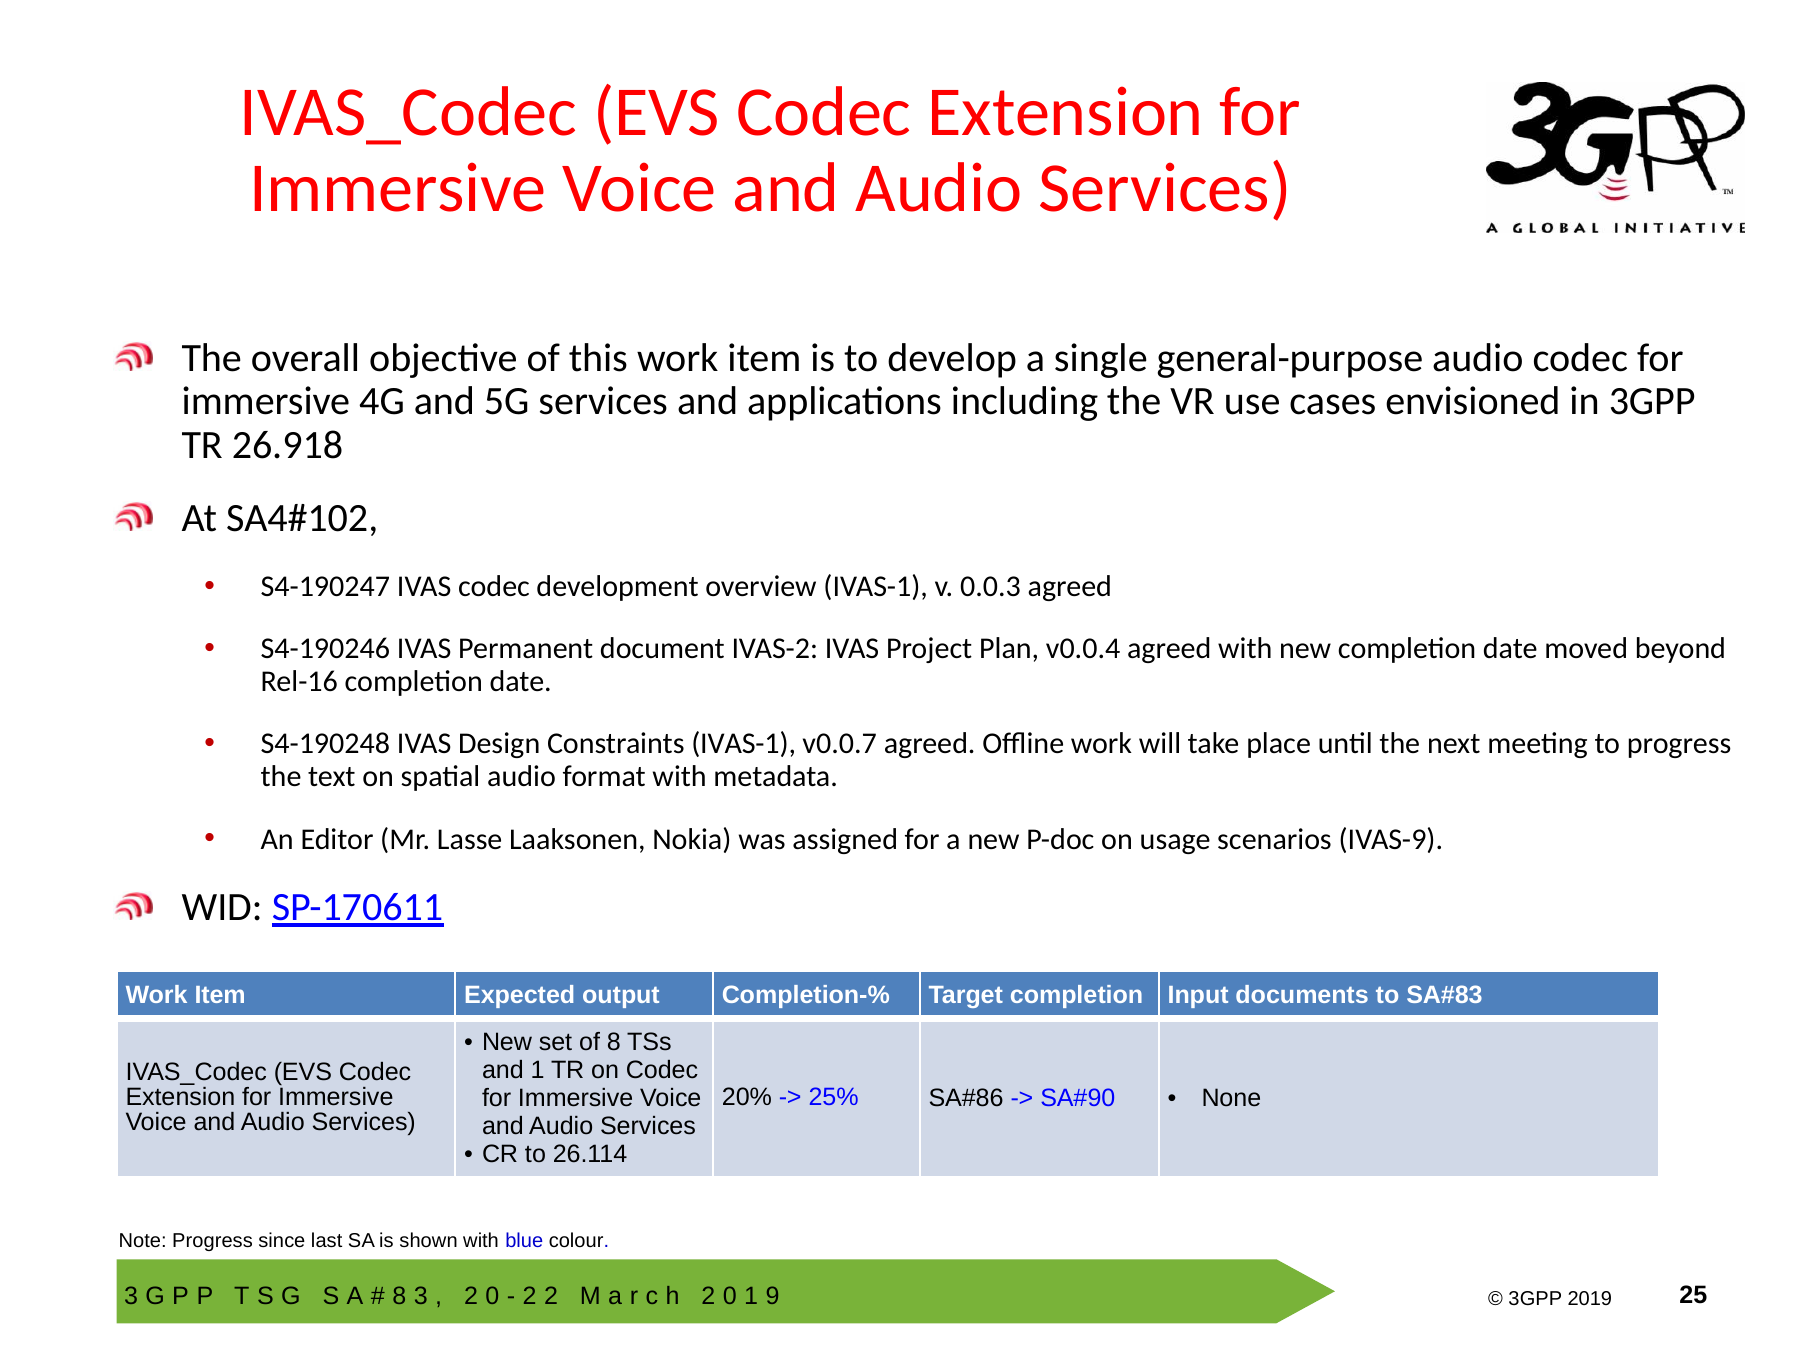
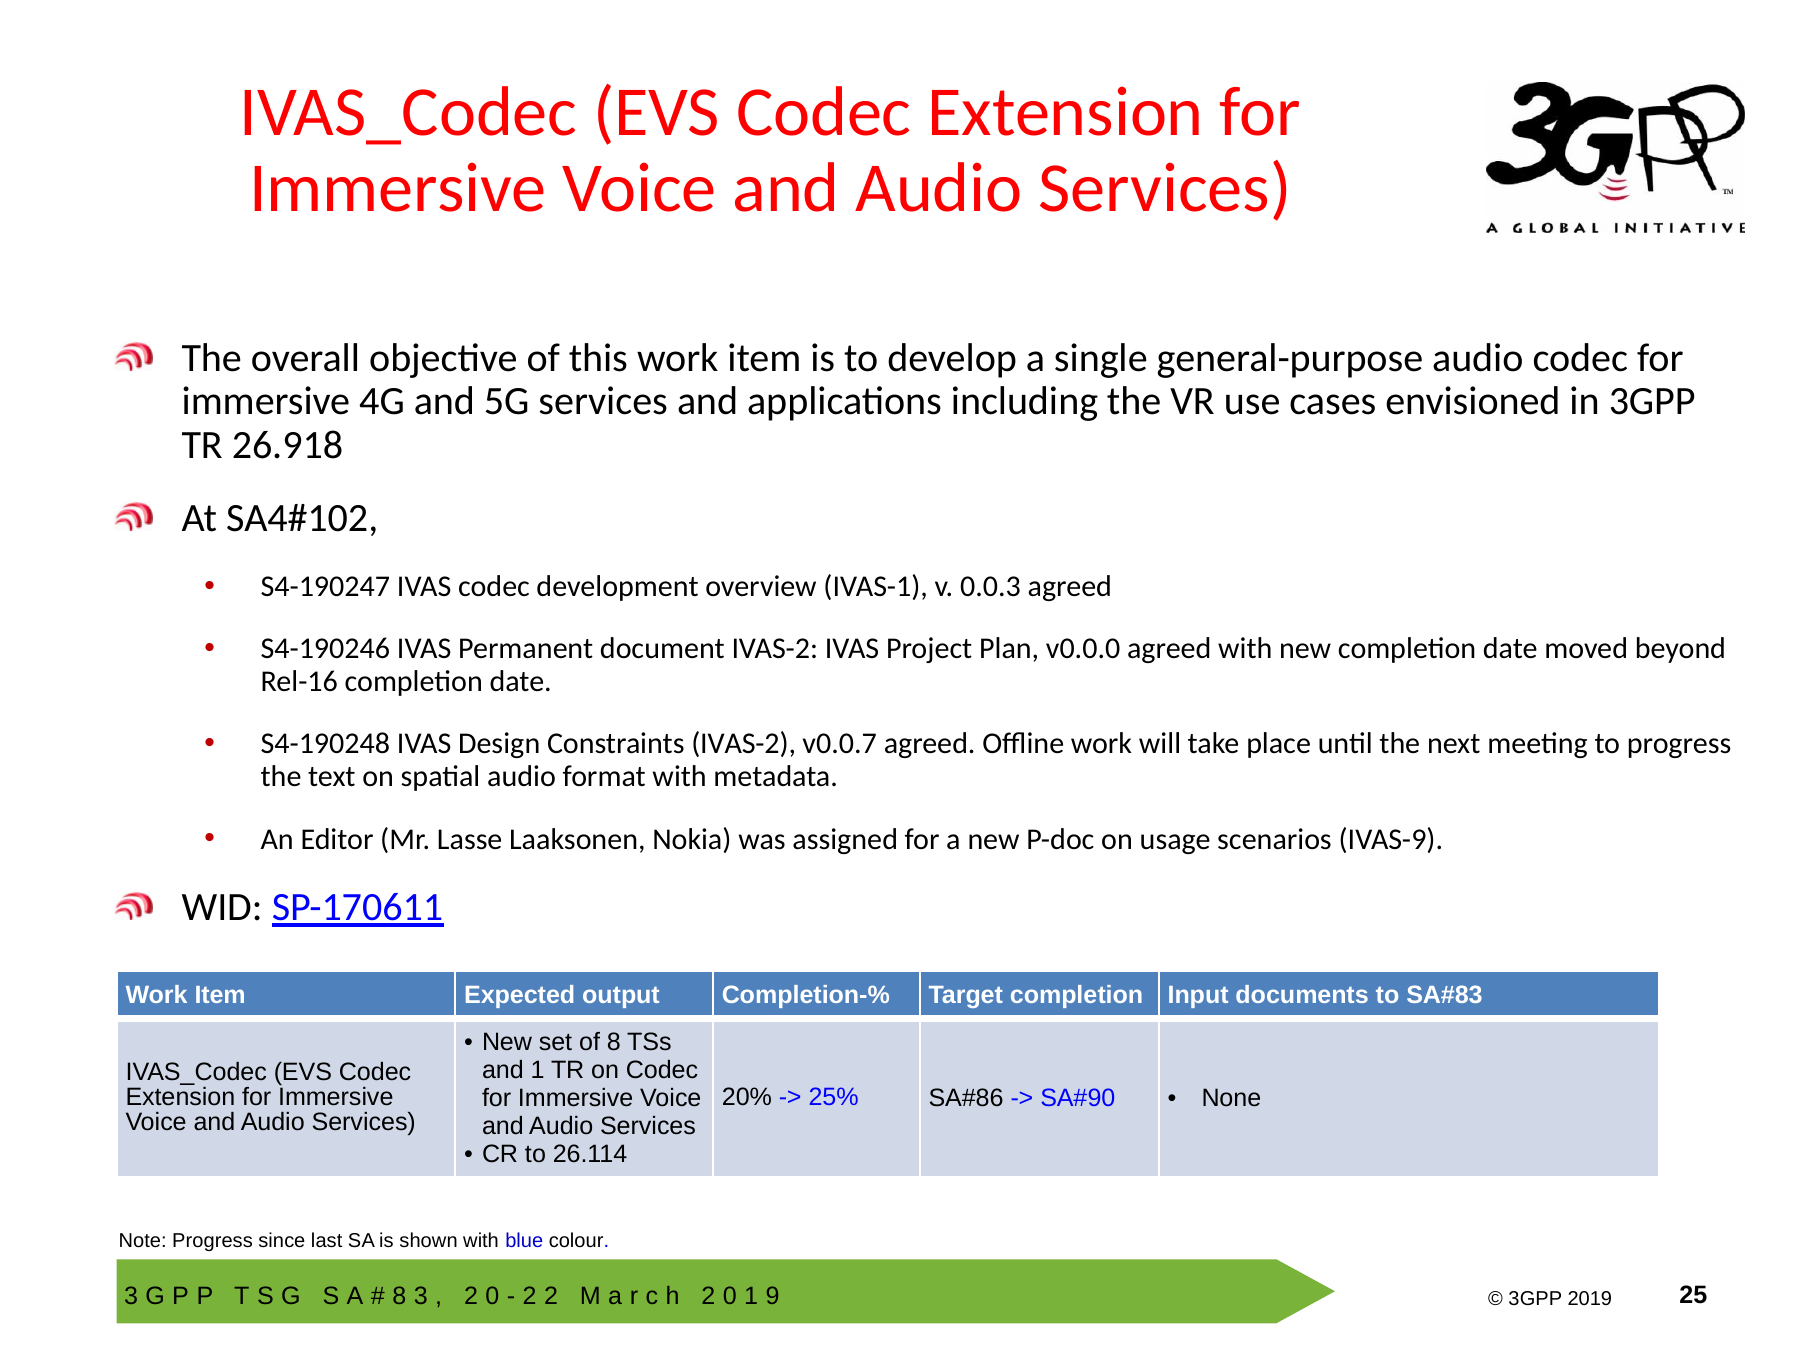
v0.0.4: v0.0.4 -> v0.0.0 (1083, 649)
Constraints IVAS-1: IVAS-1 -> IVAS-2 (744, 744)
